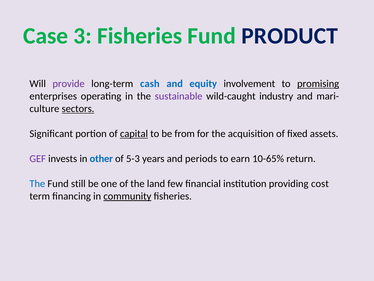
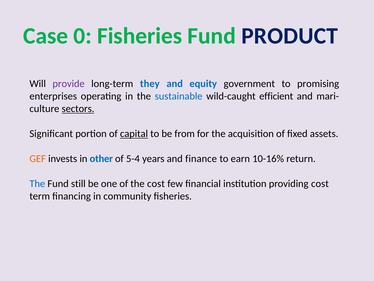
3: 3 -> 0 (83, 36)
cash: cash -> they (150, 84)
involvement: involvement -> government (249, 84)
promising underline: present -> none (318, 84)
sustainable colour: purple -> blue (179, 96)
industry: industry -> efficient (276, 96)
GEF colour: purple -> orange (38, 158)
5-3: 5-3 -> 5-4 (133, 158)
periods: periods -> finance (201, 158)
10-65%: 10-65% -> 10-16% (268, 158)
the land: land -> cost (156, 183)
community underline: present -> none (127, 196)
